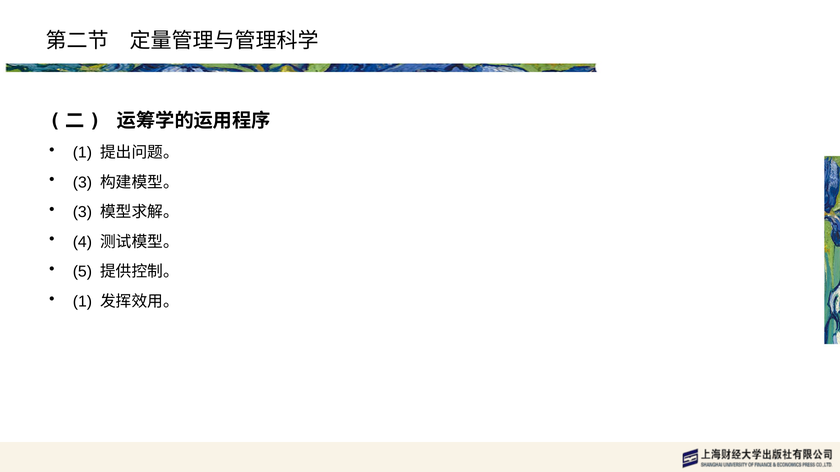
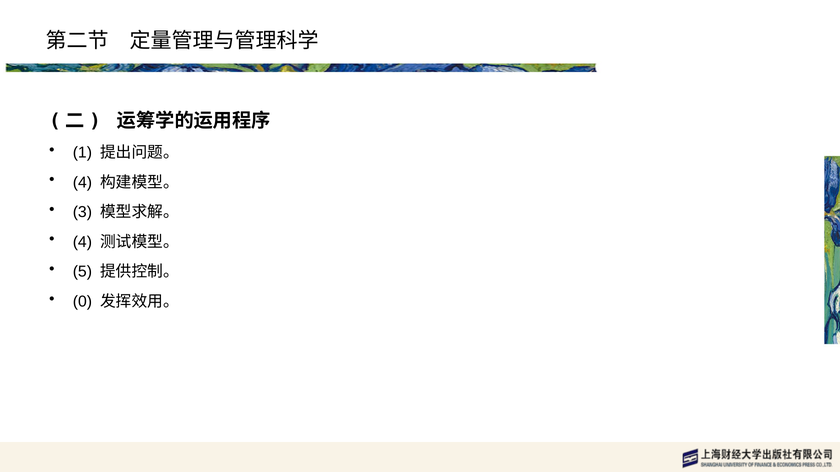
3: 3 -> 4 (82, 183)
1: 1 -> 0 (82, 302)
